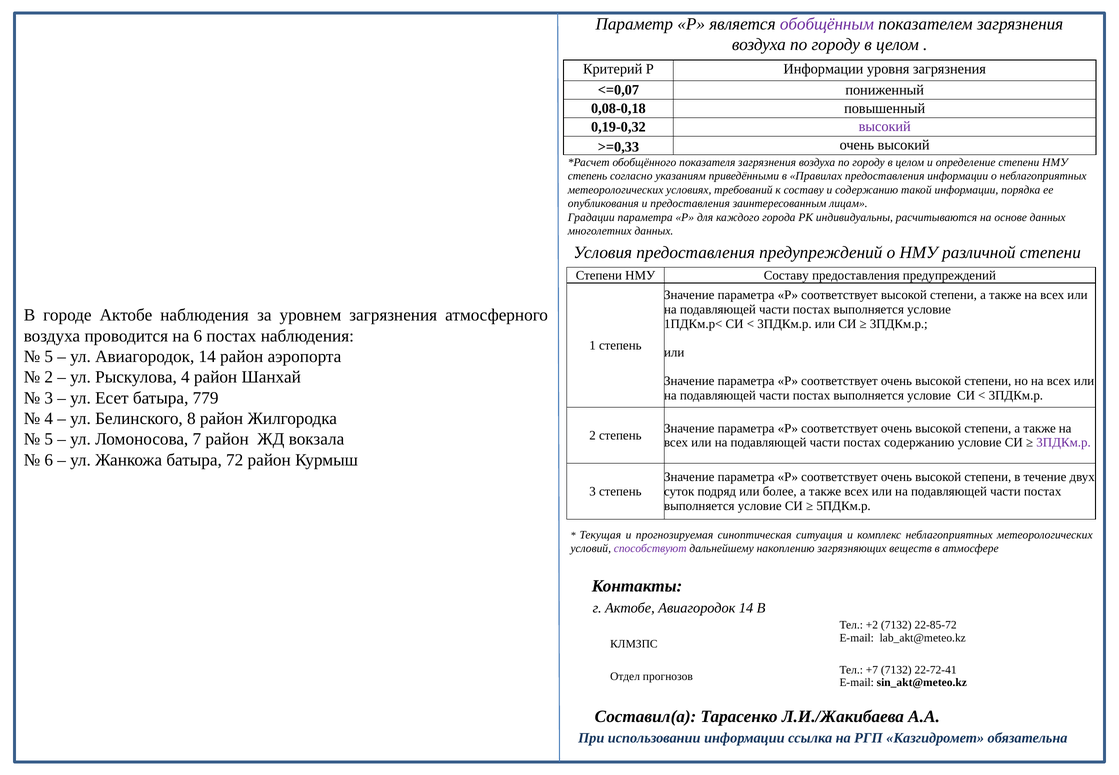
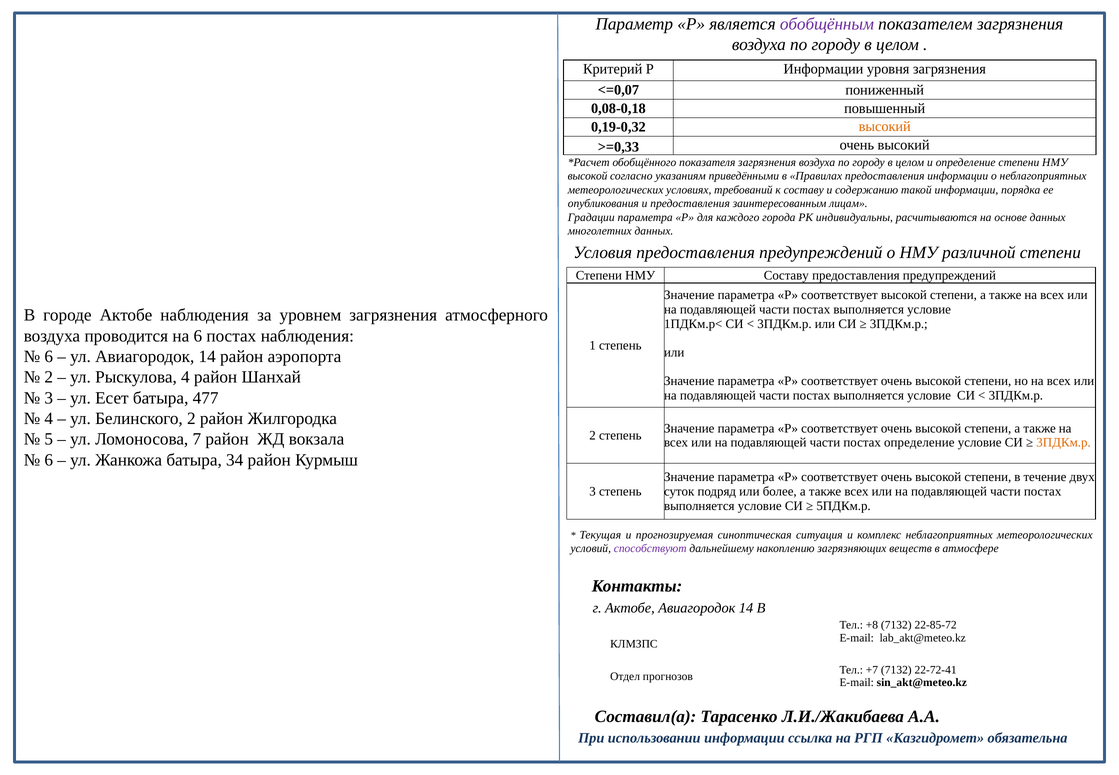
высокий colour: purple -> orange (885, 127)
степень: степень -> высокой (588, 176)
5: 5 -> 6 (49, 356)
779: 779 -> 477 (206, 398)
Белинского 8: 8 -> 2 (191, 418)
постах содержанию: содержанию -> определение (919, 442)
3ПДКм.р colour: purple -> orange (1064, 442)
72: 72 -> 34 (235, 460)
+2: +2 -> +8 (872, 625)
